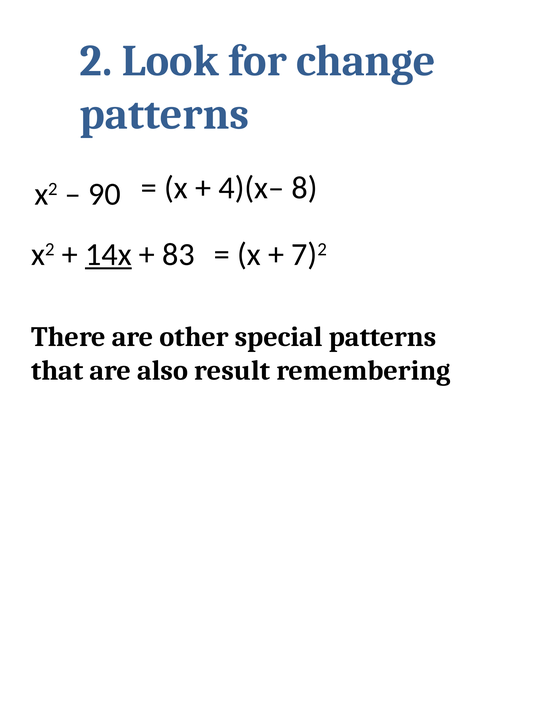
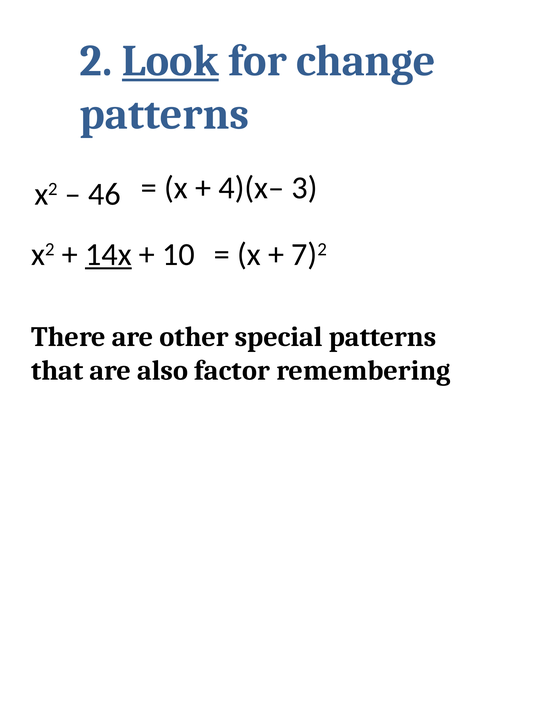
Look underline: none -> present (170, 61)
90: 90 -> 46 (105, 194)
8: 8 -> 3 (305, 188)
83: 83 -> 10 (178, 254)
result: result -> factor (232, 371)
